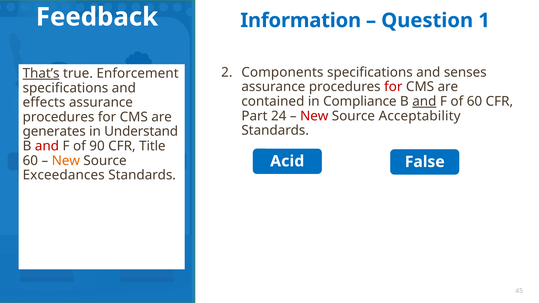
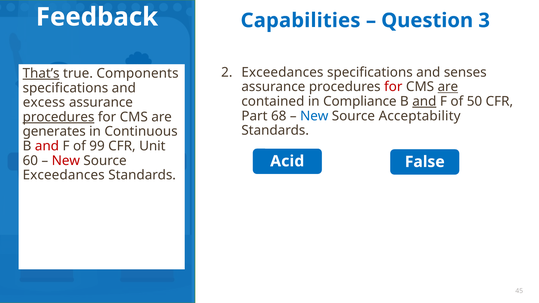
Information: Information -> Capabilities (301, 20)
1: 1 -> 3 (484, 20)
2 Components: Components -> Exceedances (282, 72)
Enforcement: Enforcement -> Components (138, 73)
are underline: none -> present (448, 87)
of 60: 60 -> 50 (474, 101)
effects: effects -> excess (44, 103)
24: 24 -> 68 (279, 116)
New colour: red -> blue (314, 116)
procedures underline: none -> present (59, 117)
Understand: Understand -> Continuous (141, 132)
90: 90 -> 99 (97, 146)
Title: Title -> Unit (152, 146)
New colour: orange -> red (66, 161)
